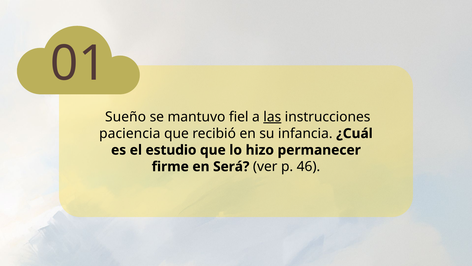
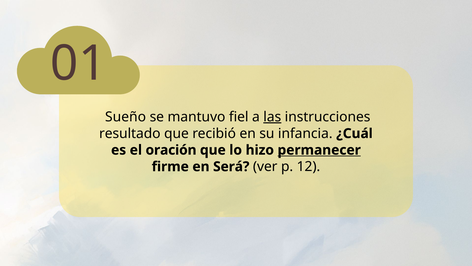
paciencia: paciencia -> resultado (130, 133)
estudio: estudio -> oración (171, 150)
permanecer underline: none -> present (319, 150)
46: 46 -> 12 (308, 166)
